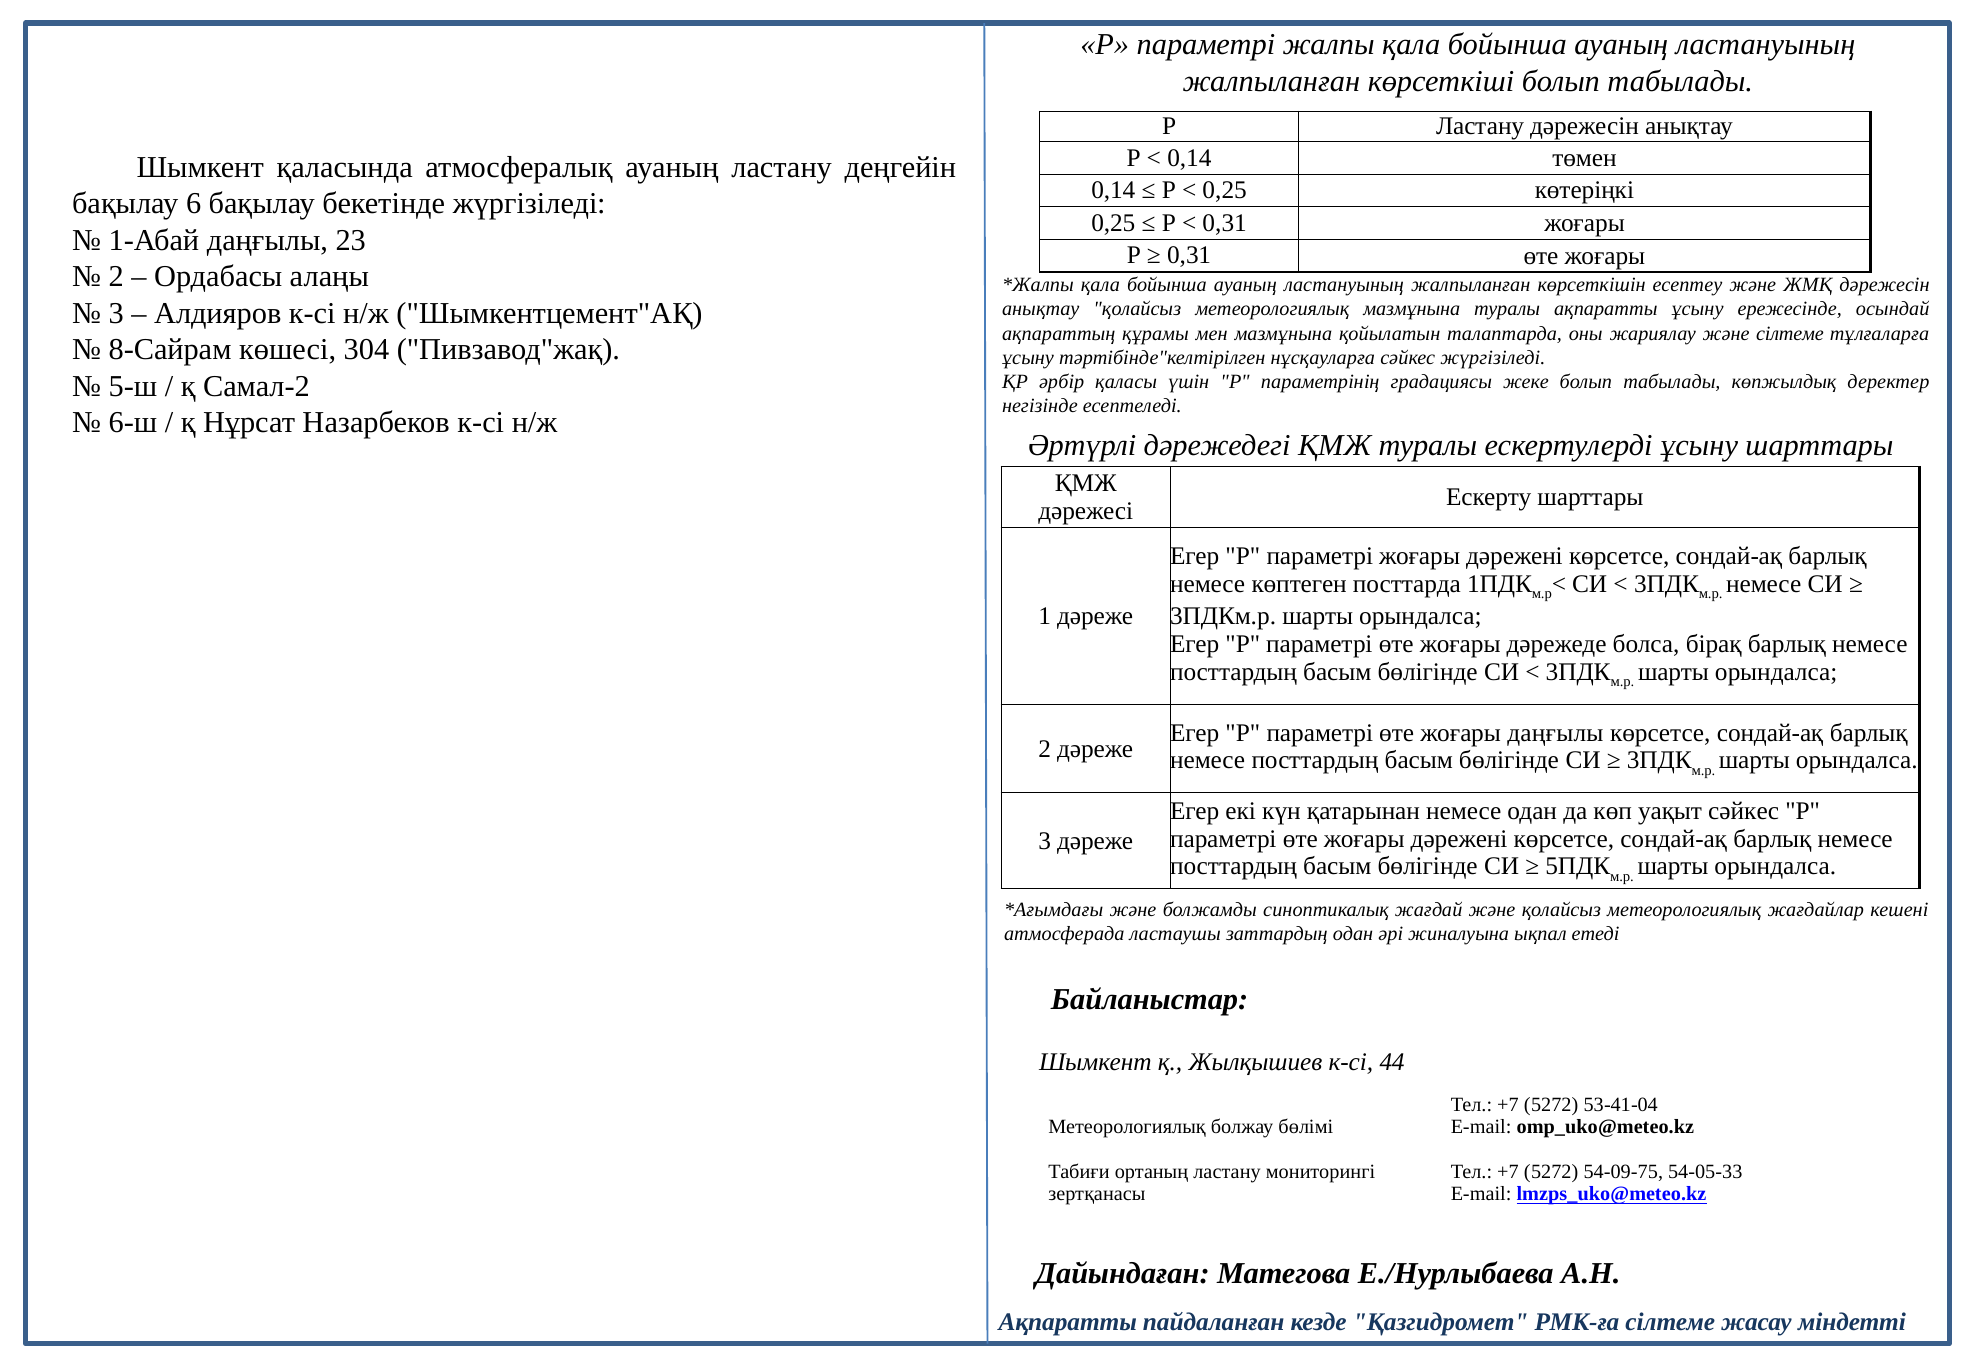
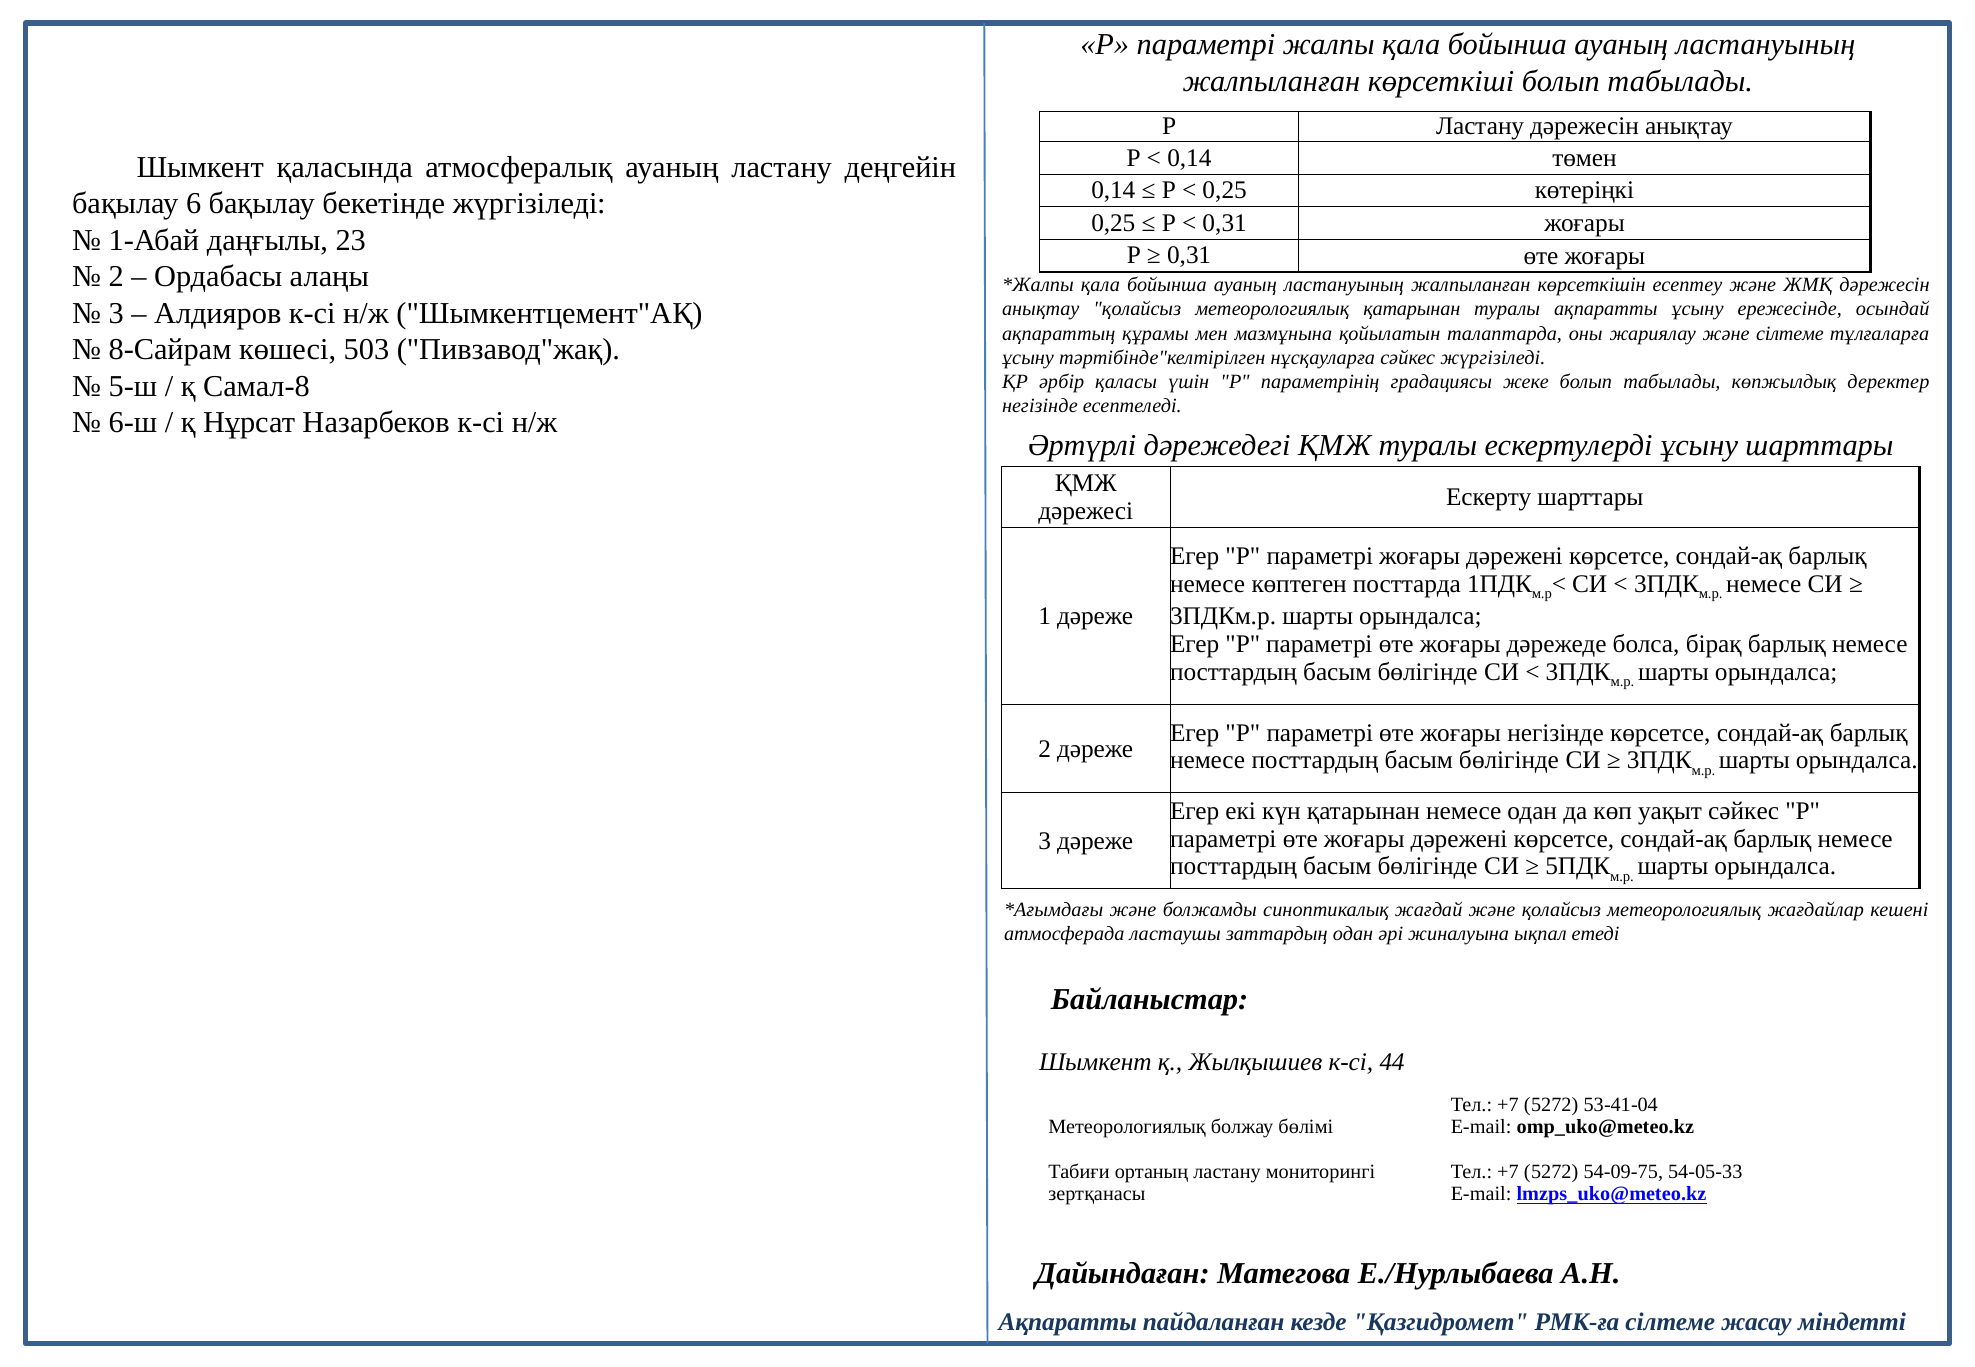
метеорологиялық мазмұнына: мазмұнына -> қатарынан (1412, 309)
304: 304 -> 503 (366, 350)
Самал-2: Самал-2 -> Самал-8 (256, 386)
жоғары даңғылы: даңғылы -> негізінде (1556, 733)
